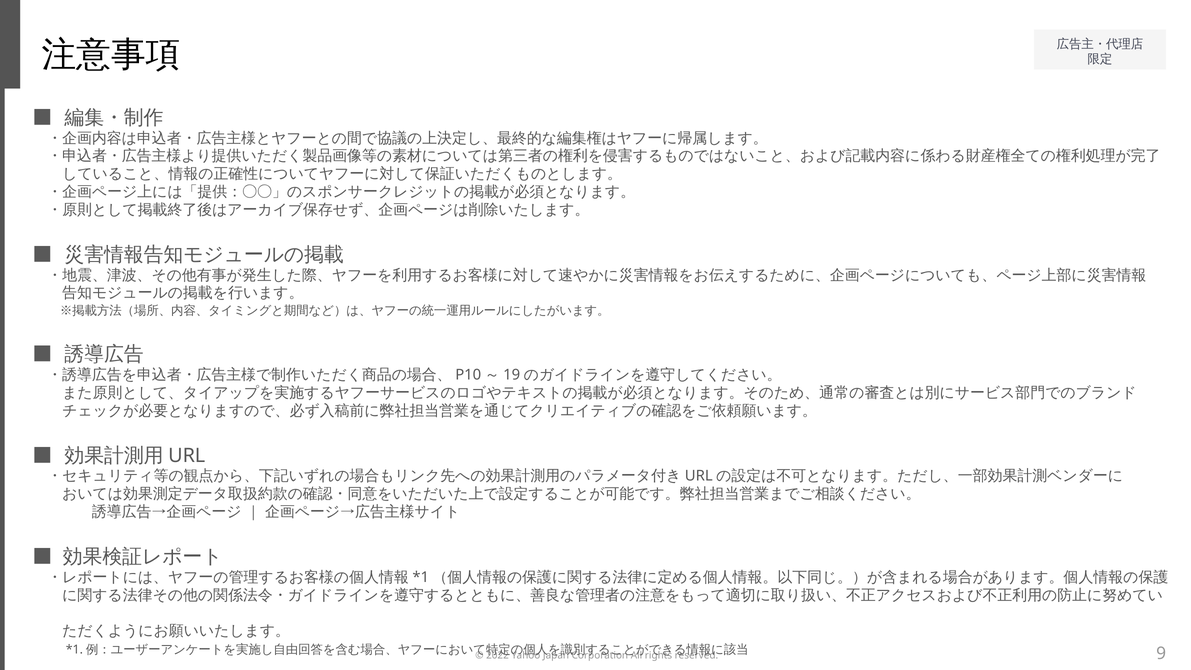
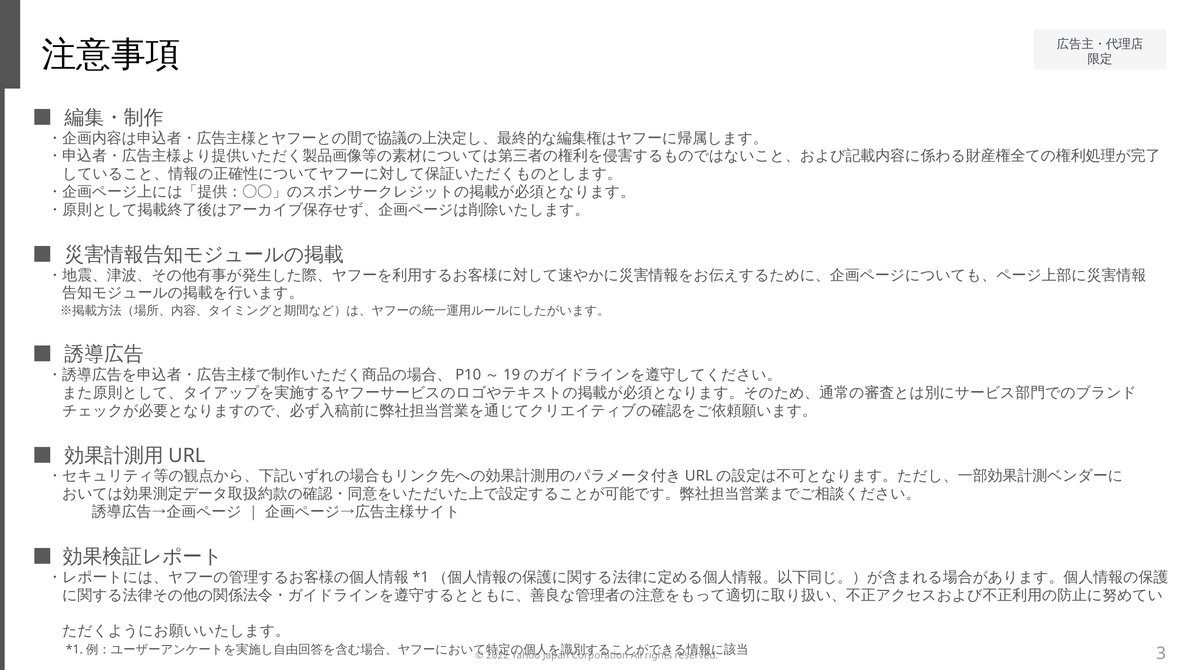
9: 9 -> 3 (1161, 653)
